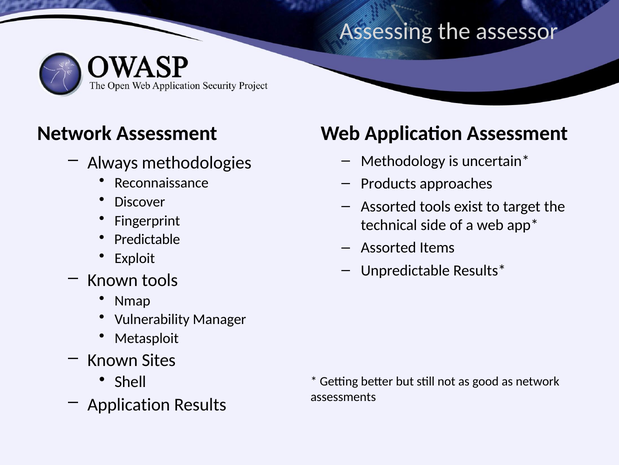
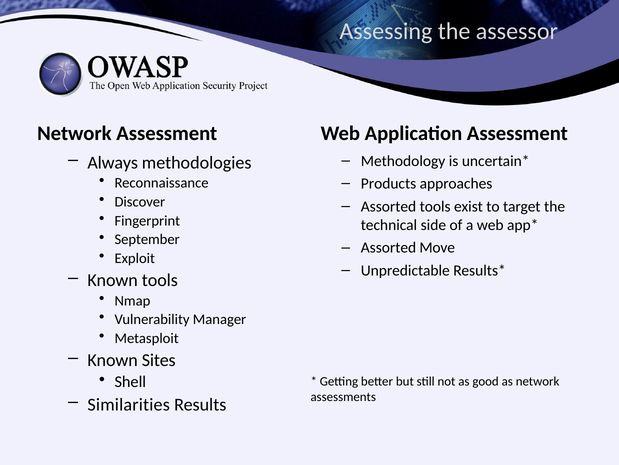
Predictable: Predictable -> September (147, 239)
Items: Items -> Move (437, 247)
Application: Application -> Similarities (129, 404)
